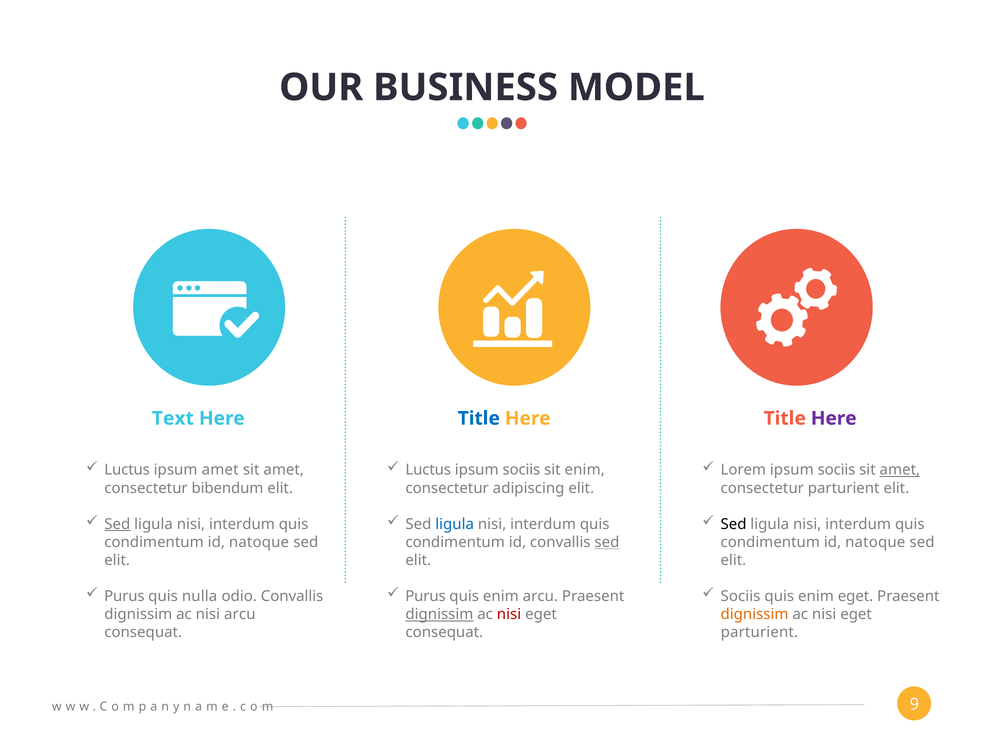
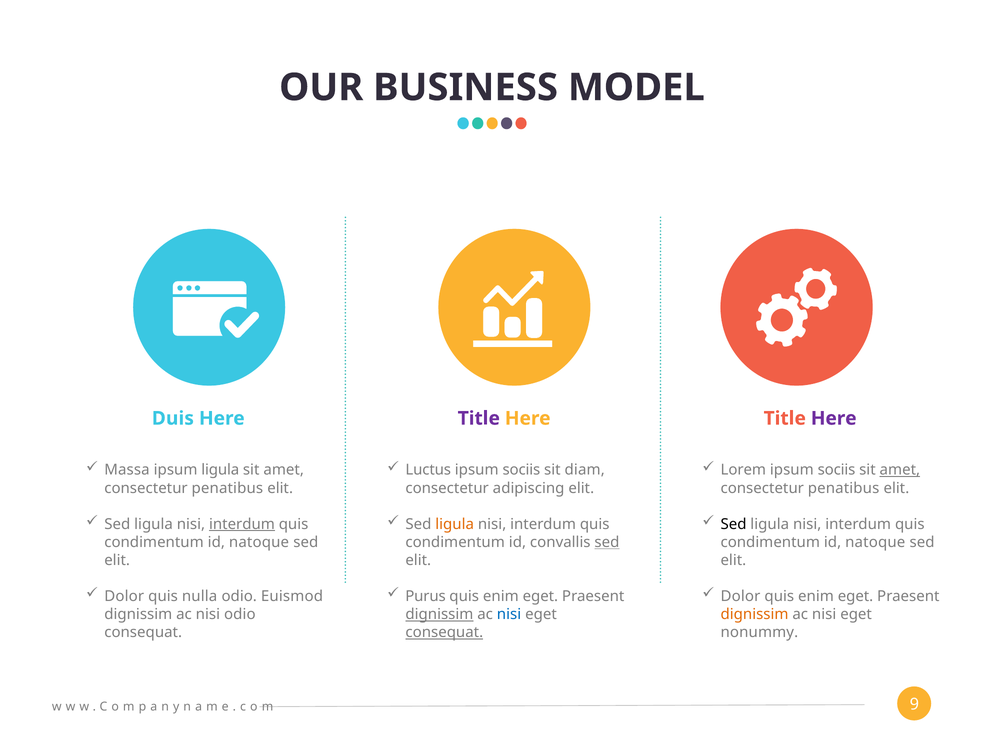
Text: Text -> Duis (173, 418)
Title colour: blue -> purple (479, 418)
Luctus: Luctus -> Massa (127, 470)
ipsum amet: amet -> ligula (220, 470)
sit enim: enim -> diam (585, 470)
bibendum: bibendum -> penatibus (227, 488)
parturient: parturient -> penatibus (844, 488)
Sed underline: present -> none (117, 524)
interdum underline: none -> present (242, 524)
ligula colour: blue -> orange (455, 524)
Purus: Purus -> Dolor (124, 596)
odio Convallis: Convallis -> Euismod (292, 596)
arcu: arcu -> eget (540, 596)
Sociis: Sociis -> Dolor (740, 596)
nisi arcu: arcu -> odio (240, 614)
nisi colour: red -> blue (509, 614)
consequat underline: none -> present (444, 633)
parturient: parturient -> nonummy (759, 633)
